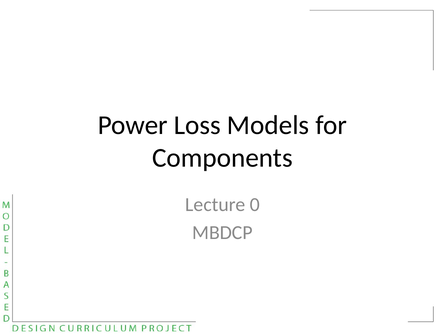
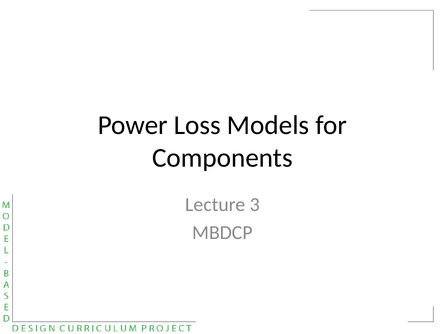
0: 0 -> 3 (255, 205)
